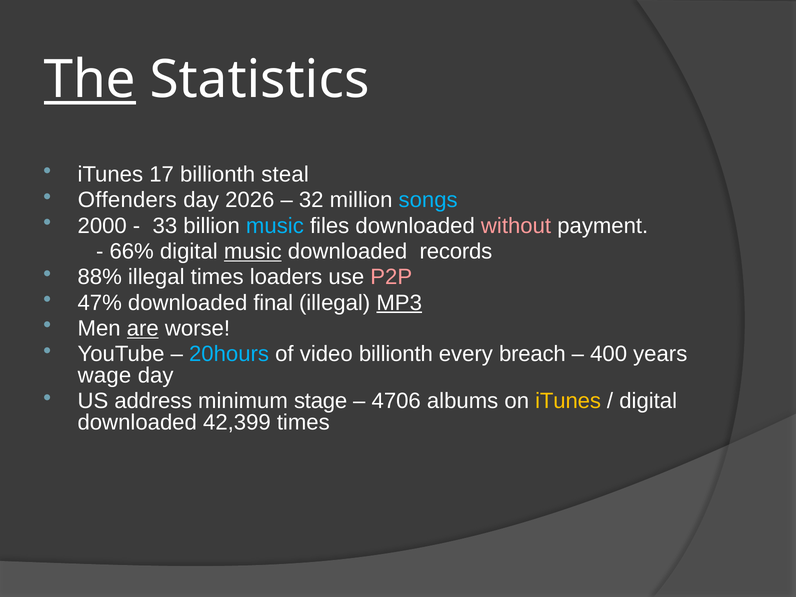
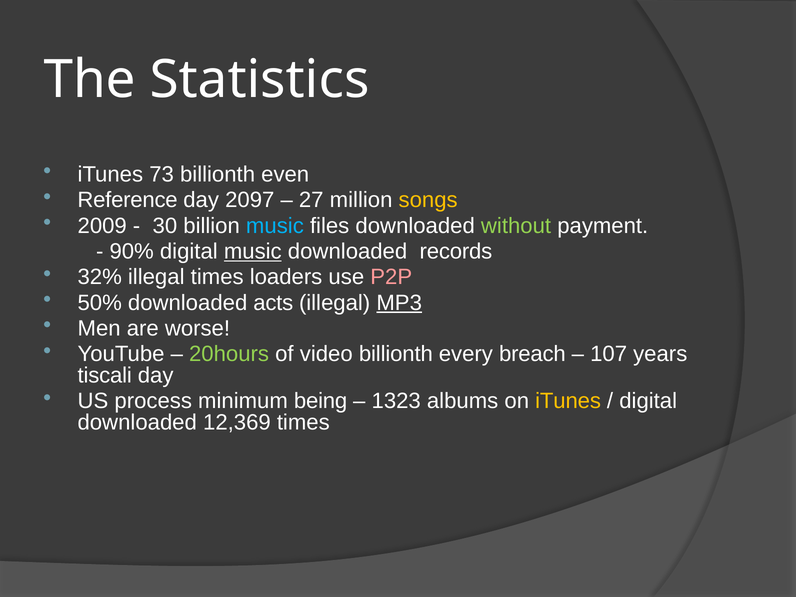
The underline: present -> none (90, 80)
17: 17 -> 73 (162, 175)
steal: steal -> even (285, 175)
Offenders: Offenders -> Reference (128, 200)
2026: 2026 -> 2097 (250, 200)
32: 32 -> 27 (311, 200)
songs colour: light blue -> yellow (428, 200)
2000: 2000 -> 2009 (102, 226)
33: 33 -> 30 (165, 226)
without colour: pink -> light green (516, 226)
66%: 66% -> 90% (132, 252)
88%: 88% -> 32% (100, 277)
47%: 47% -> 50% (100, 303)
final: final -> acts (273, 303)
are underline: present -> none (143, 329)
20hours colour: light blue -> light green (229, 354)
400: 400 -> 107 (609, 354)
wage: wage -> tiscali (105, 375)
address: address -> process (153, 401)
stage: stage -> being (321, 401)
4706: 4706 -> 1323 (396, 401)
42,399: 42,399 -> 12,369 (237, 422)
